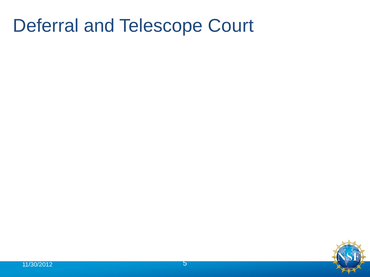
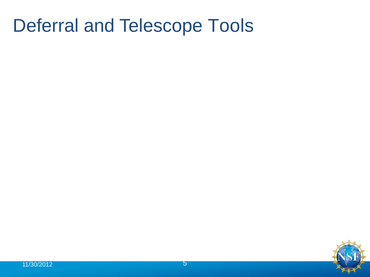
Court: Court -> Tools (231, 26)
